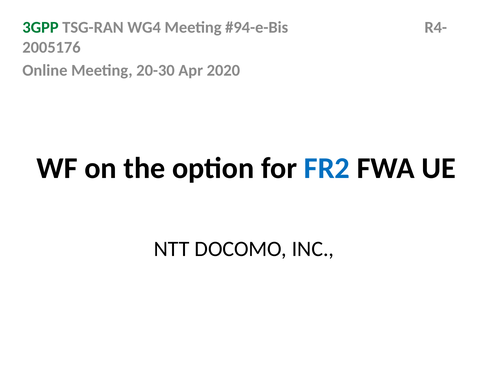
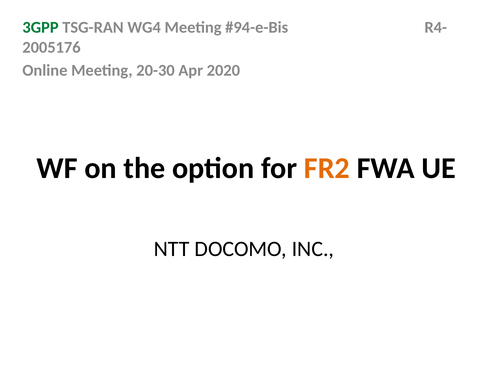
FR2 colour: blue -> orange (327, 168)
